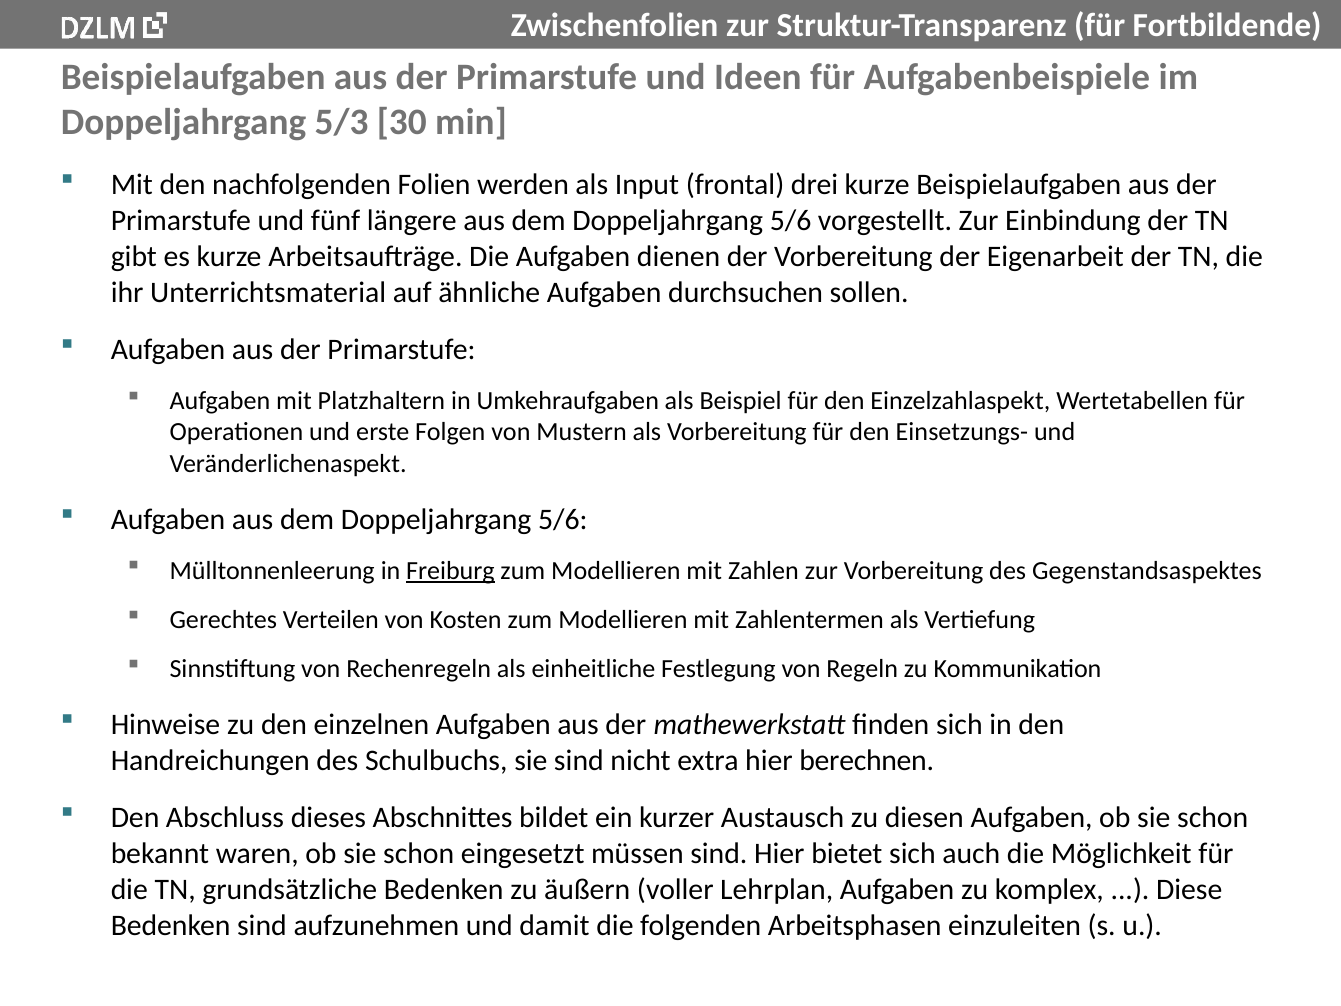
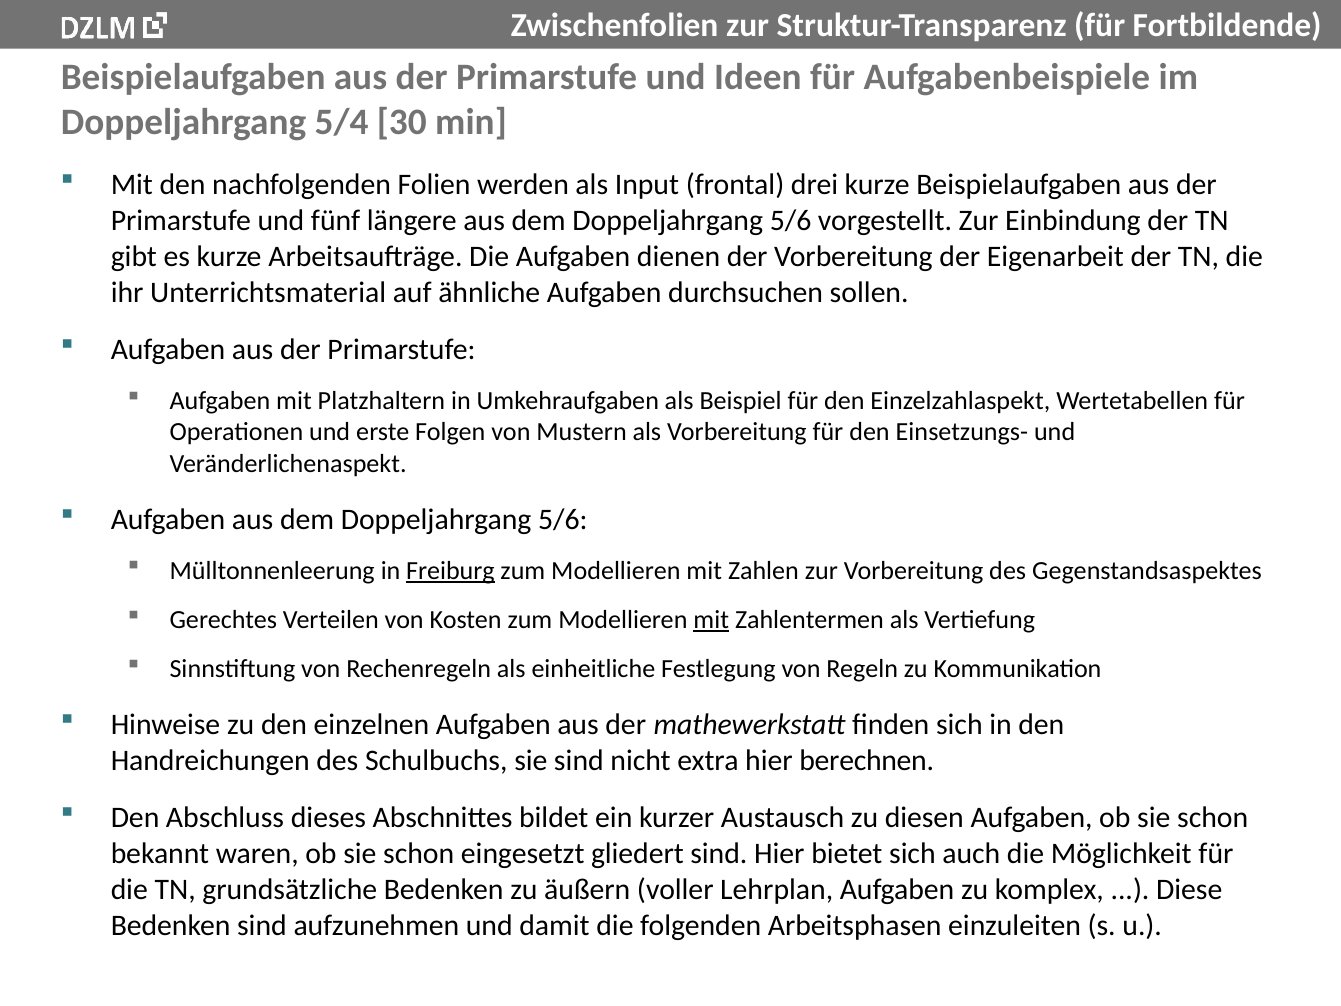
5/3: 5/3 -> 5/4 (342, 122)
mit underline: none -> present (711, 620)
müssen: müssen -> gliedert (637, 854)
